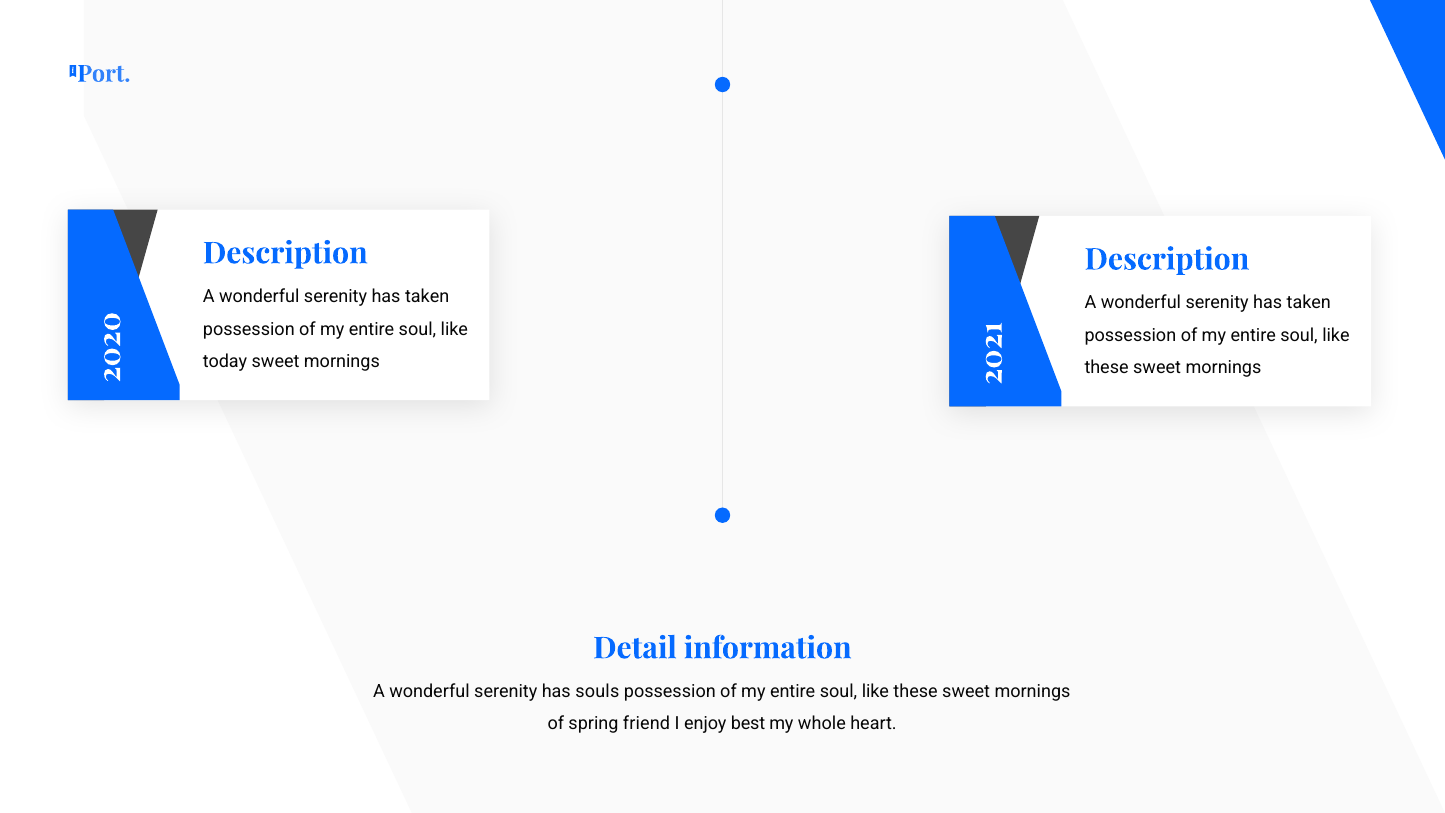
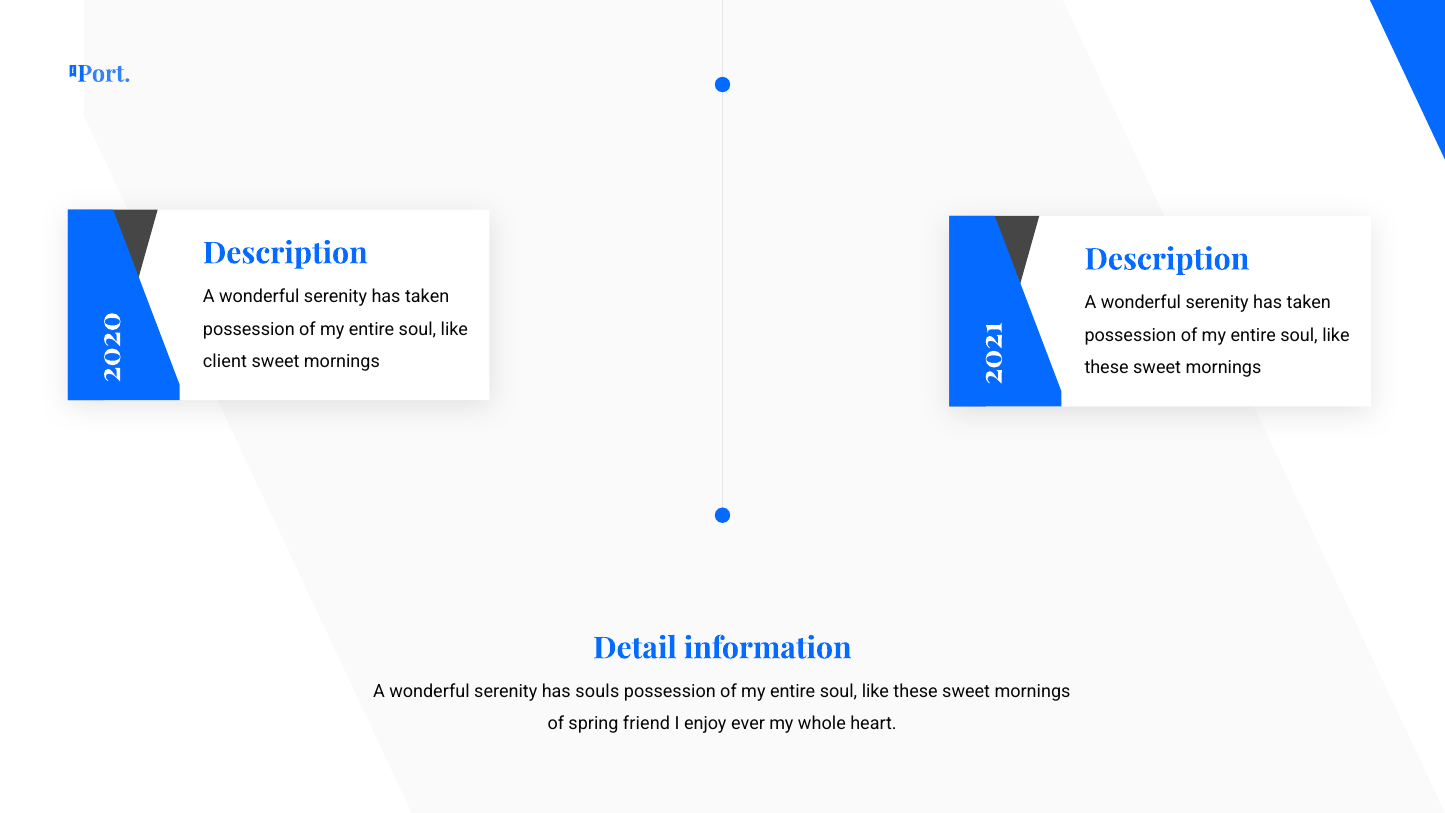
today: today -> client (225, 361)
best: best -> ever (748, 724)
